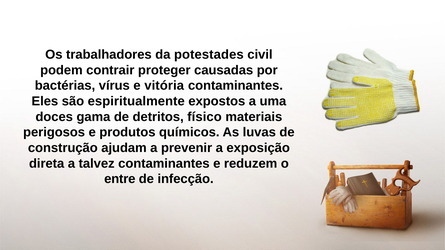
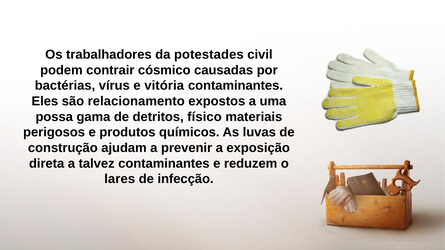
proteger: proteger -> cósmico (164, 70)
espiritualmente: espiritualmente -> relacionamento (136, 101)
doces: doces -> possa (54, 117)
entre: entre -> lares (120, 179)
